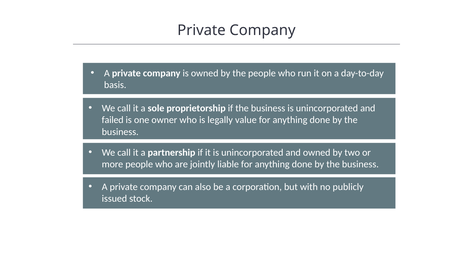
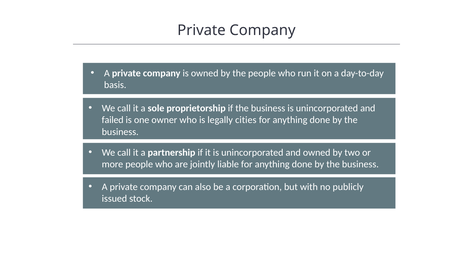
value: value -> cities (246, 120)
